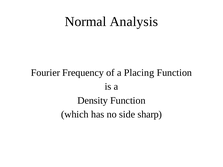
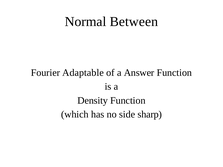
Analysis: Analysis -> Between (134, 22)
Frequency: Frequency -> Adaptable (83, 73)
Placing: Placing -> Answer (139, 73)
